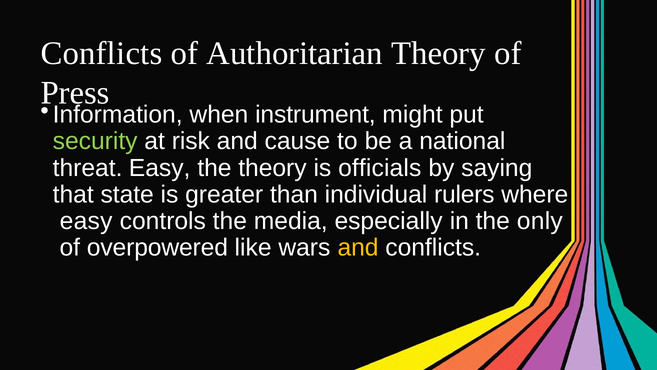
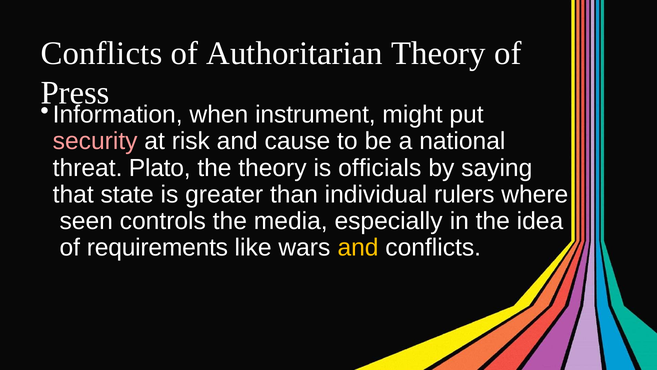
security colour: light green -> pink (95, 141)
threat Easy: Easy -> Plato (160, 168)
easy: easy -> seen (86, 221)
only: only -> idea (540, 221)
overpowered: overpowered -> requirements (157, 248)
